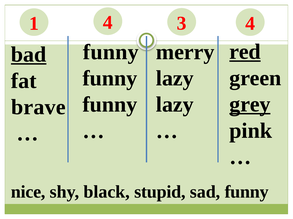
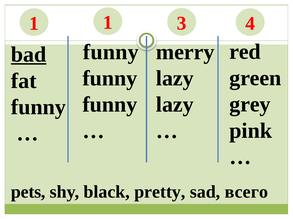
1 4: 4 -> 1 (108, 23)
red underline: present -> none (245, 52)
grey underline: present -> none (250, 105)
brave: brave -> funny (38, 107)
nice: nice -> pets (28, 193)
stupid: stupid -> pretty (160, 193)
sad funny: funny -> всего (246, 193)
